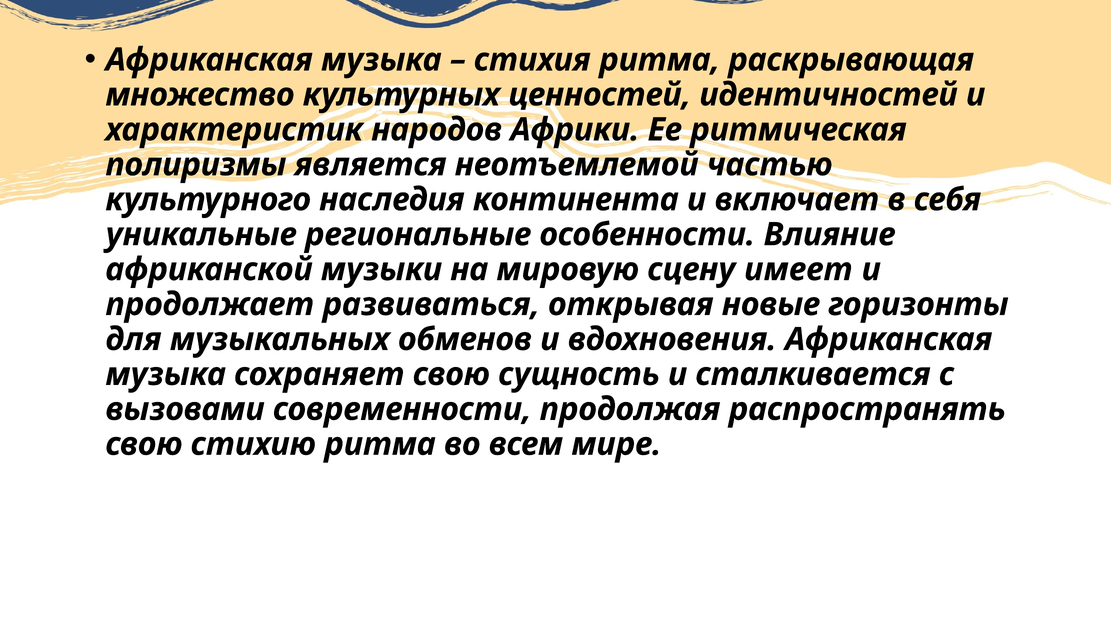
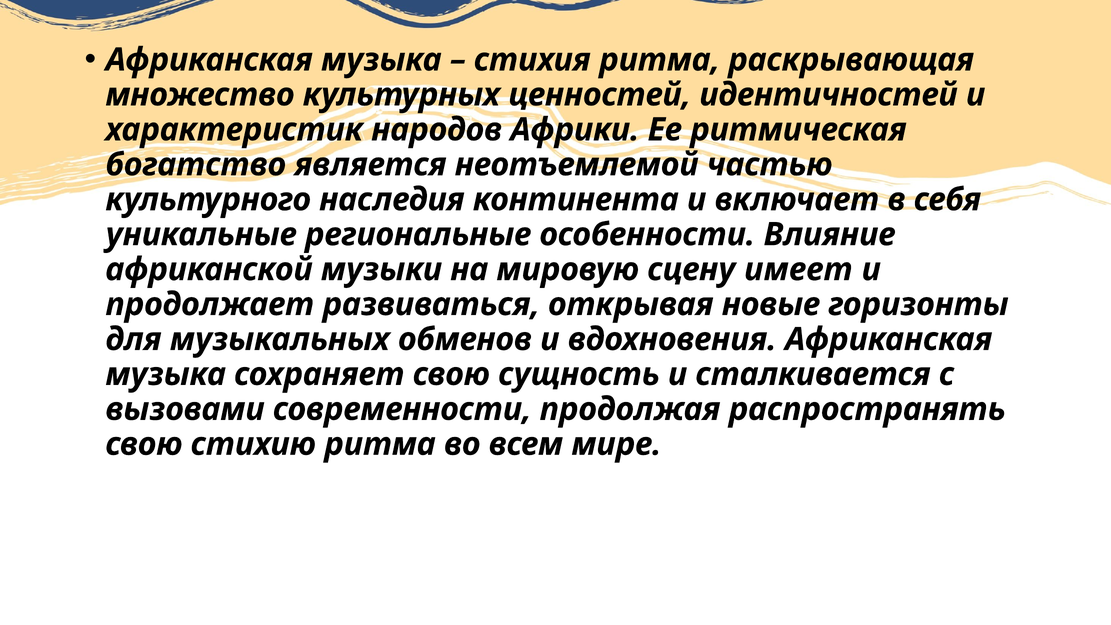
полиризмы: полиризмы -> богатство (196, 165)
